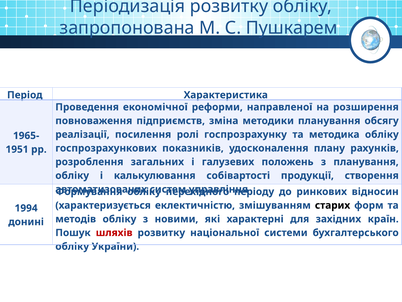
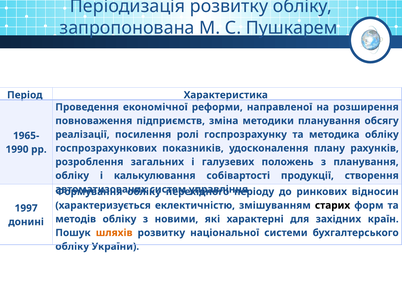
1951: 1951 -> 1990 (17, 149)
1994: 1994 -> 1997 (26, 208)
шляхів colour: red -> orange (114, 232)
